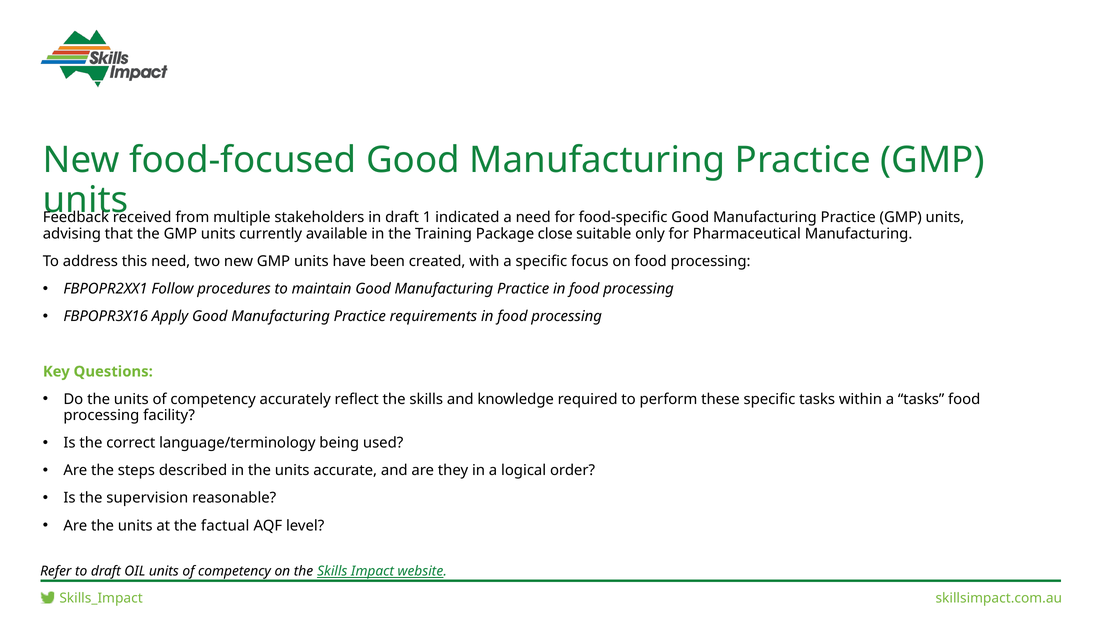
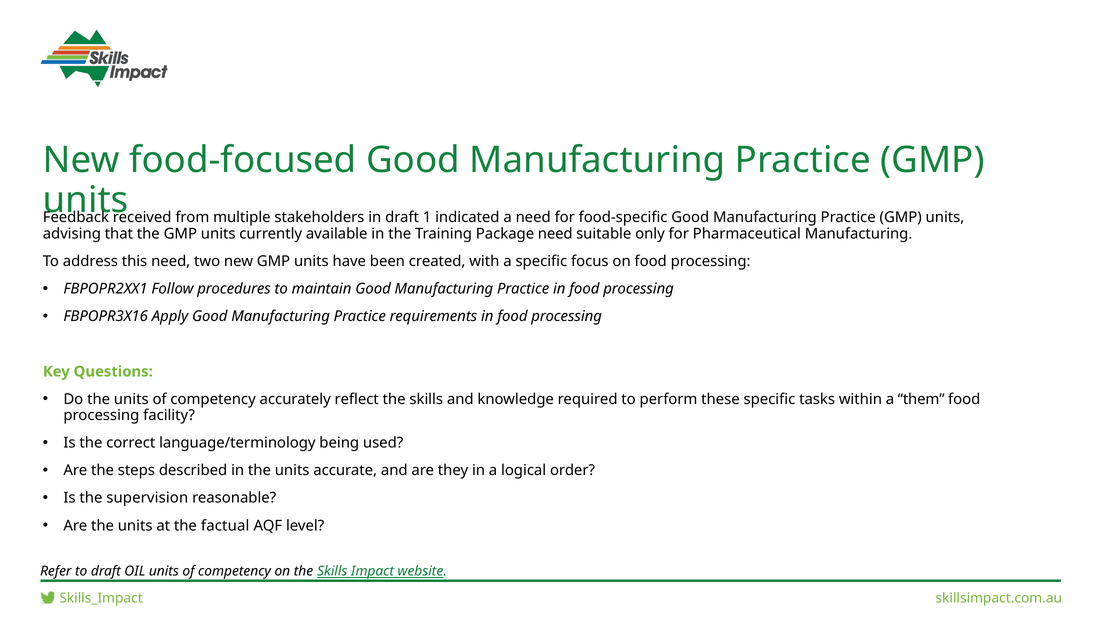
Package close: close -> need (555, 234)
a tasks: tasks -> them (921, 399)
